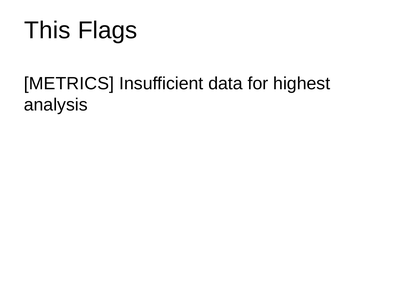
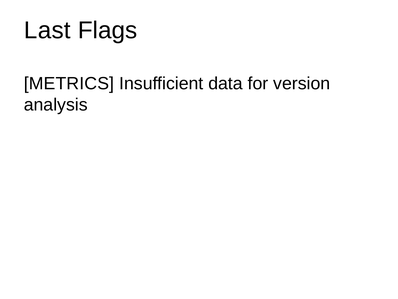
This: This -> Last (47, 30)
highest: highest -> version (302, 83)
